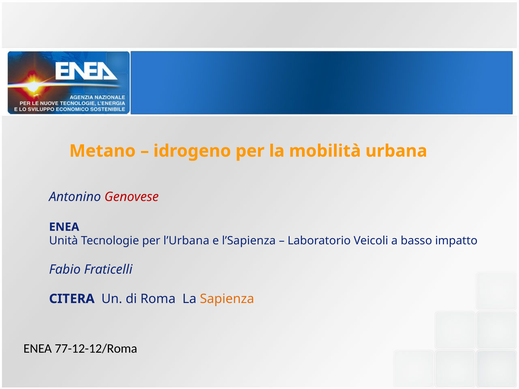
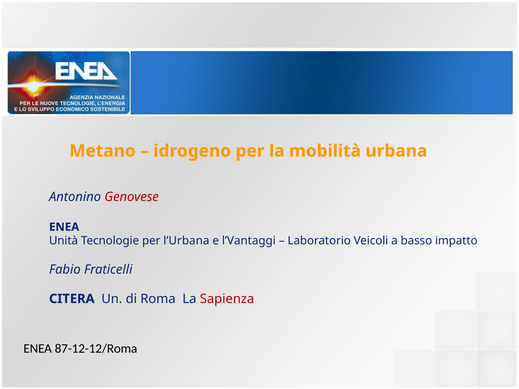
l’Sapienza: l’Sapienza -> l’Vantaggi (249, 241)
Sapienza colour: orange -> red (227, 299)
77-12-12/Roma: 77-12-12/Roma -> 87-12-12/Roma (96, 349)
